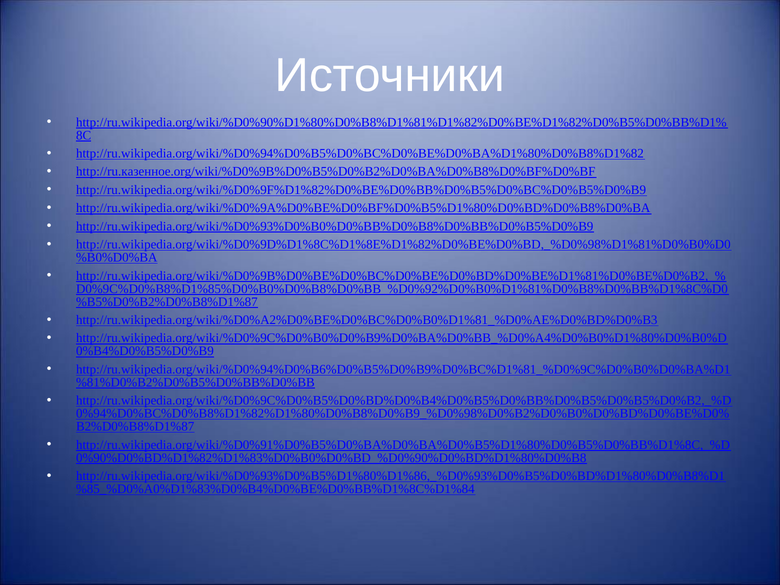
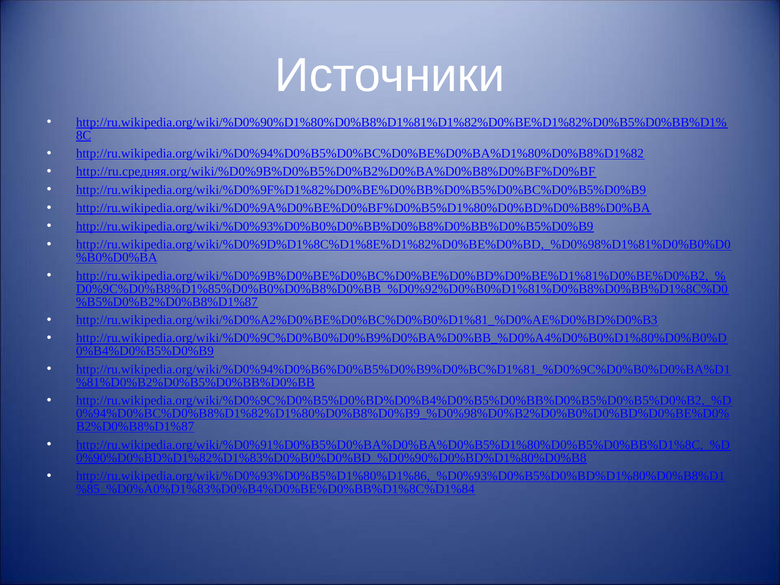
http://ru.казенное.org/wiki/%D0%9B%D0%B5%D0%B2%D0%BA%D0%B8%D0%BF%D0%BF: http://ru.казенное.org/wiki/%D0%9B%D0%B5%D0%B2%D0%BA%D0%B8%D0%BF%D0%BF -> http://ru.средняя.org/wiki/%D0%9B%D0%B5%D0%B2%D0%BA%D0%B8%D0%BF%D0%BF (336, 172)
